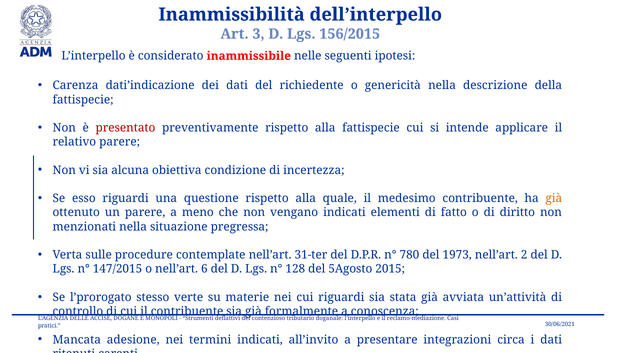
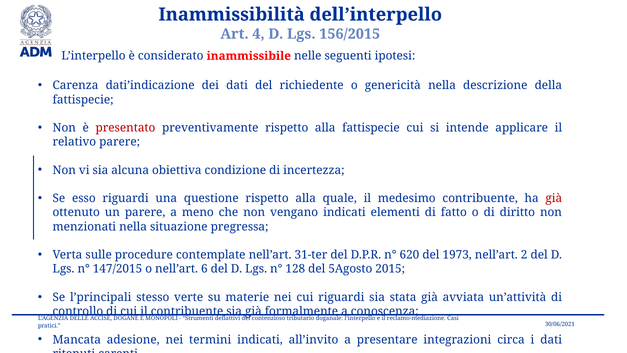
3: 3 -> 4 (259, 34)
già colour: orange -> red (554, 198)
780: 780 -> 620 (409, 255)
l’prorogato: l’prorogato -> l’principali (101, 297)
